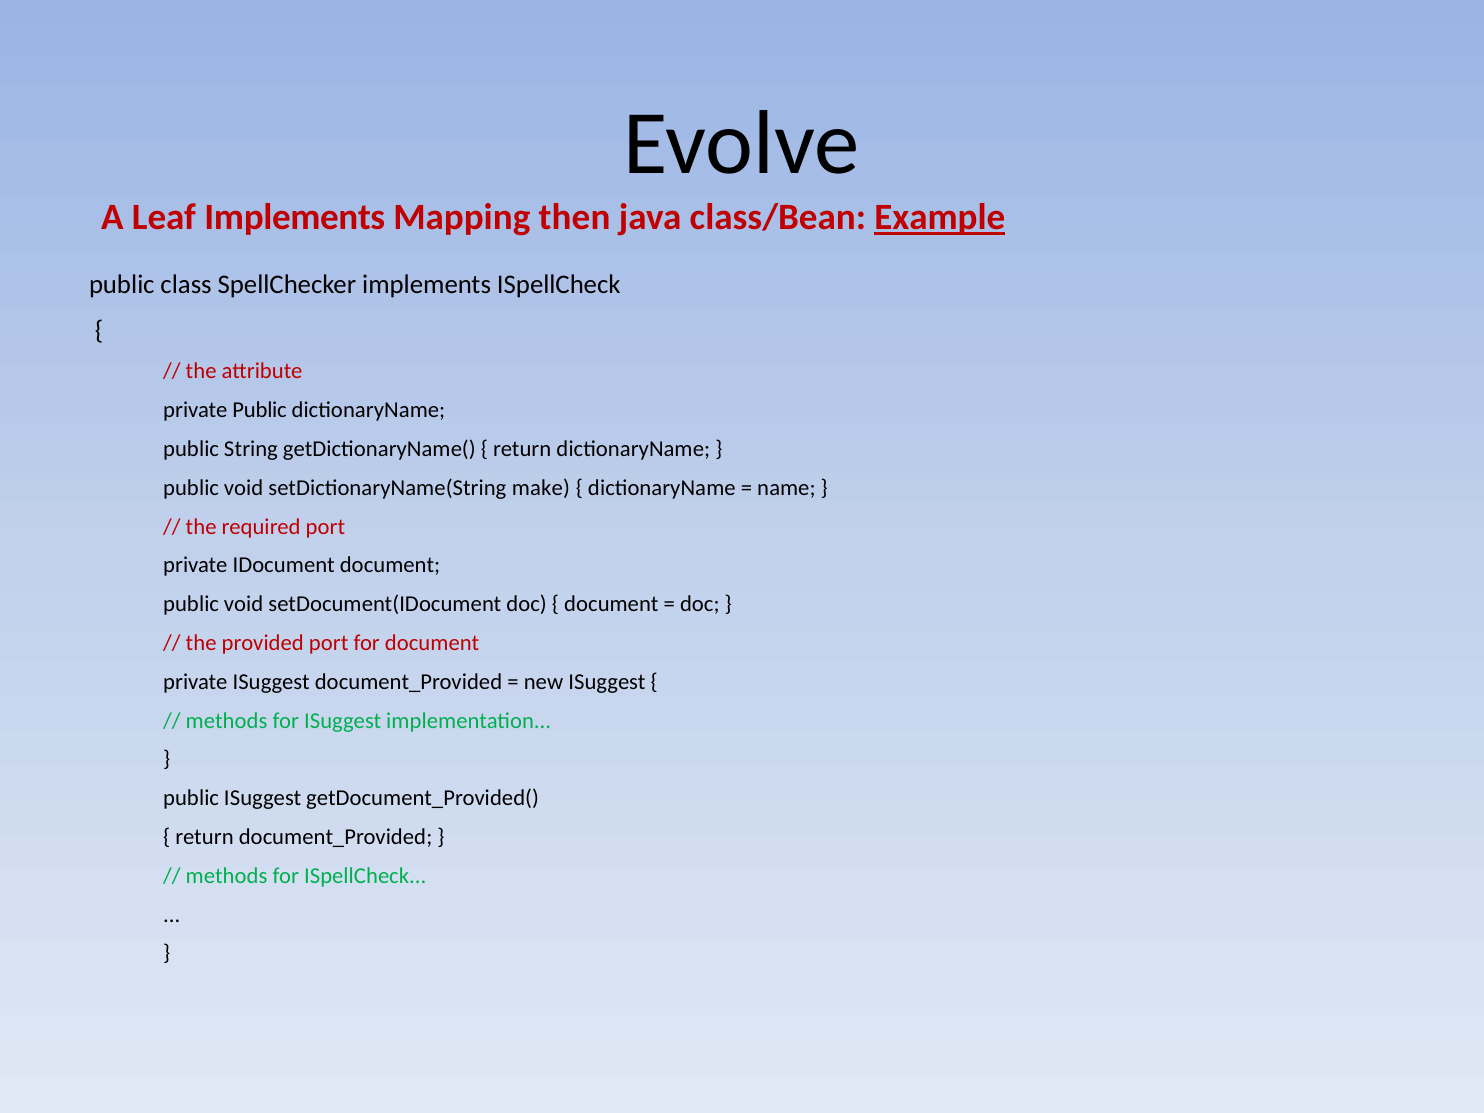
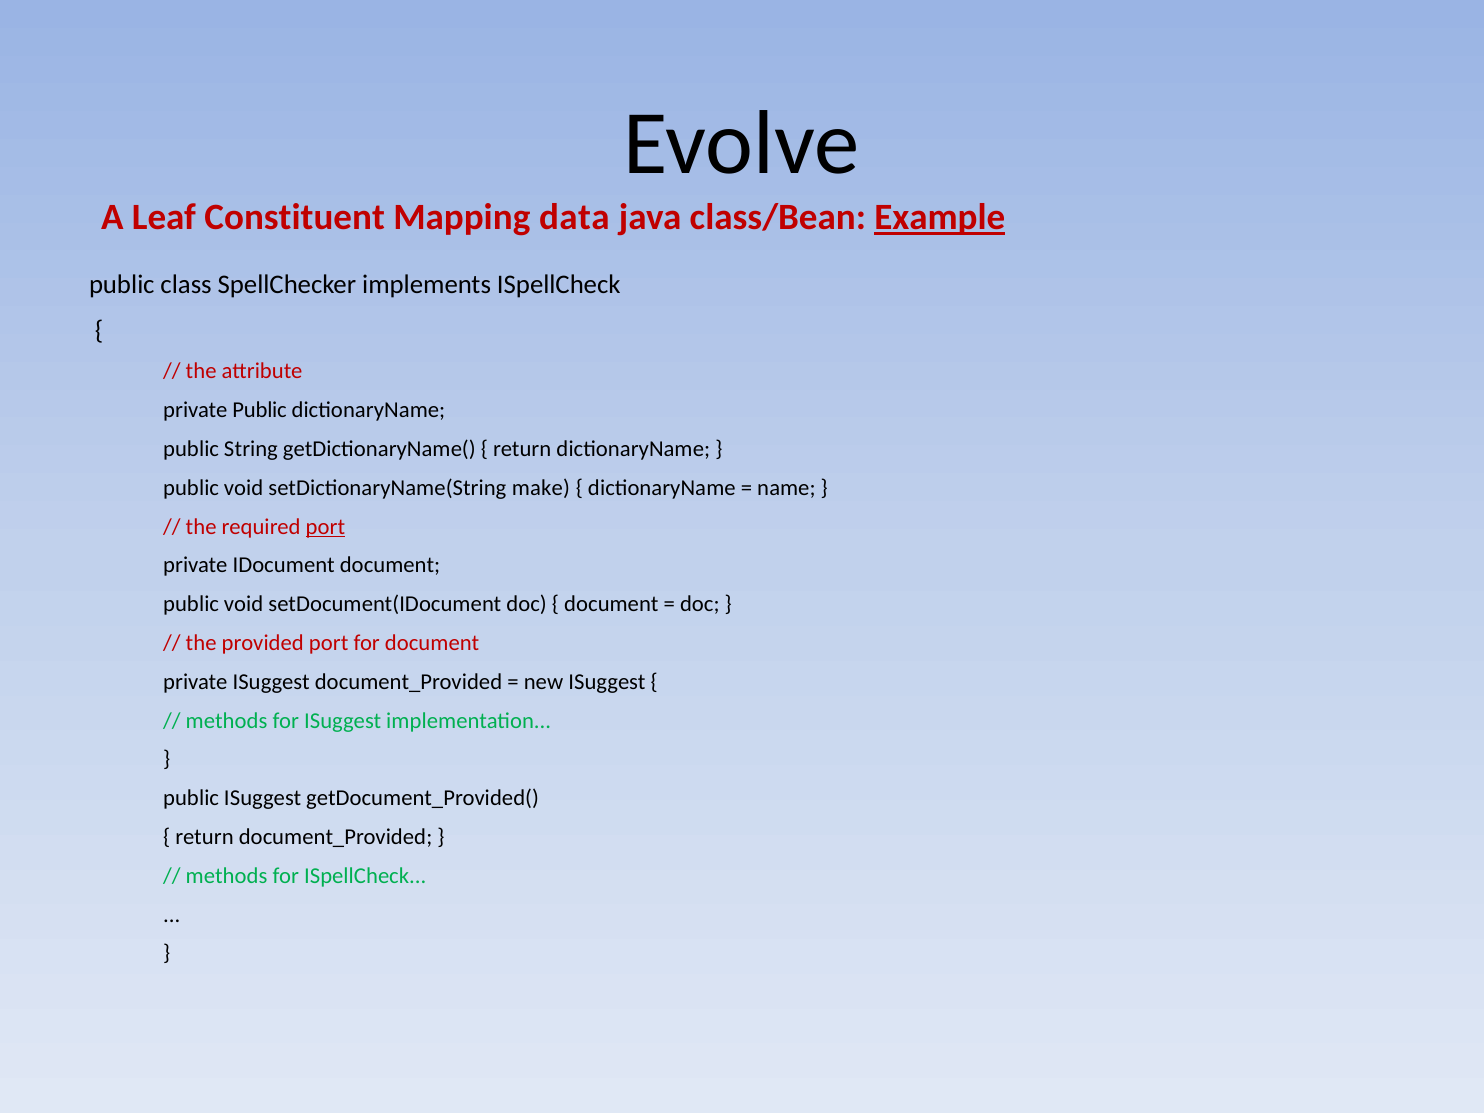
Leaf Implements: Implements -> Constituent (295, 218)
then: then -> data (574, 218)
port underline: none -> present (325, 527)
